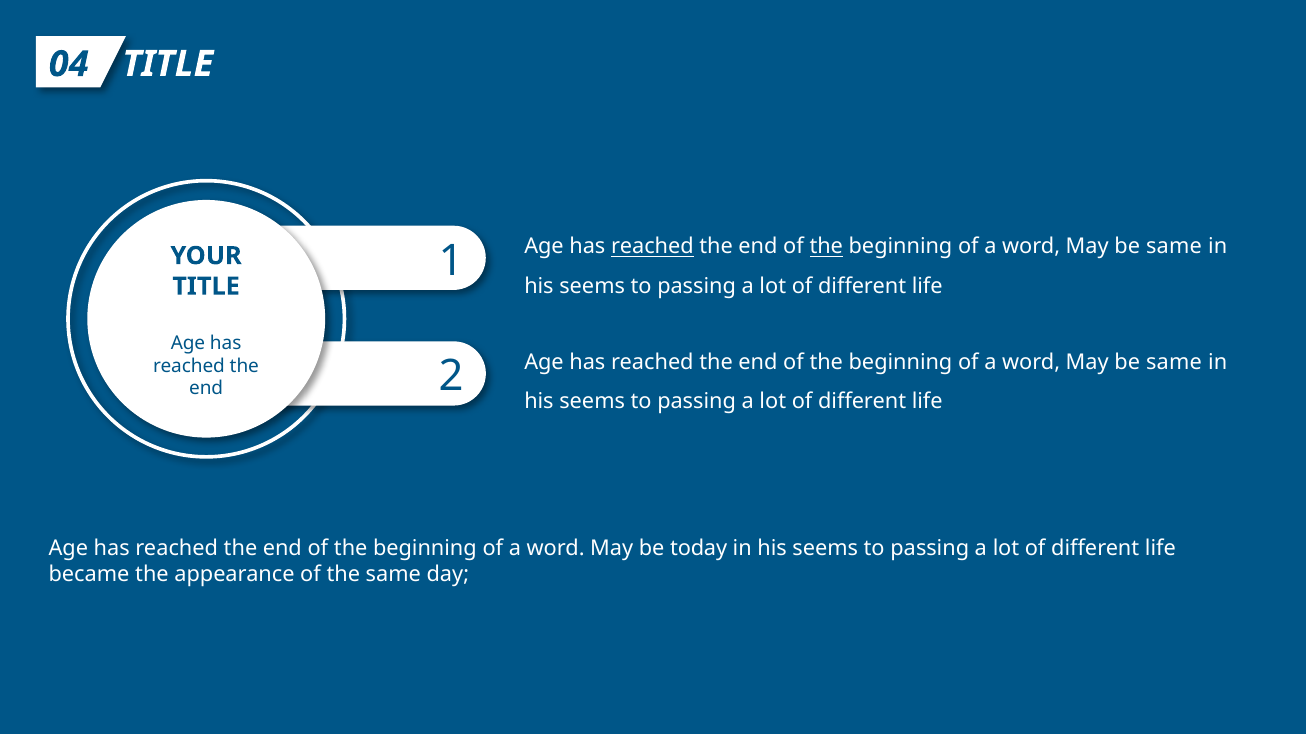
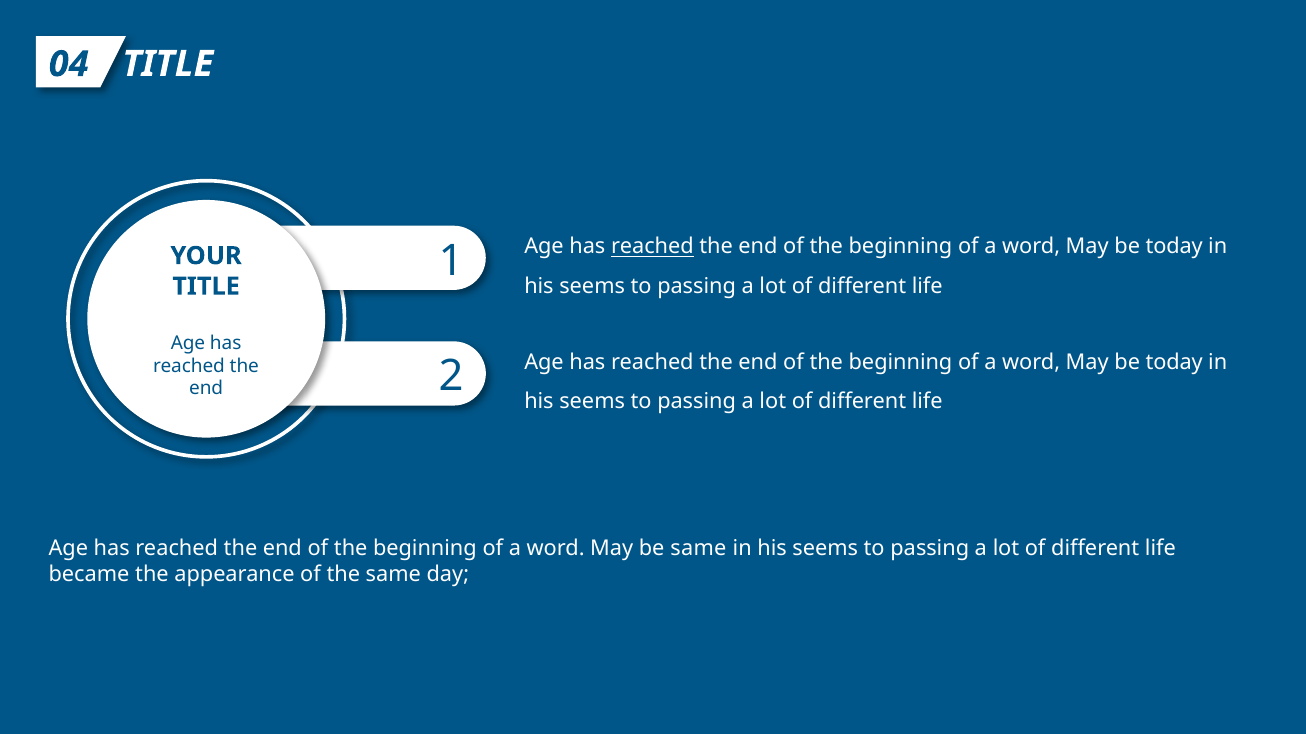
the underline: present -> none (826, 247)
same: same -> today (1174, 247)
same: same -> today (1174, 363)
be today: today -> same (698, 549)
